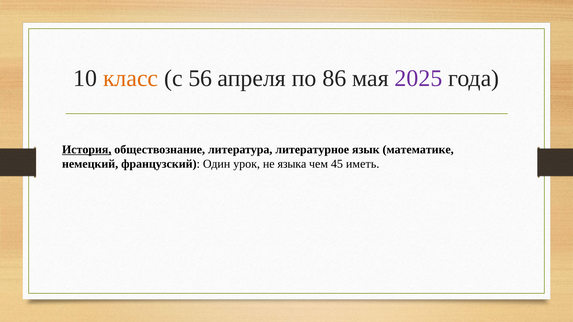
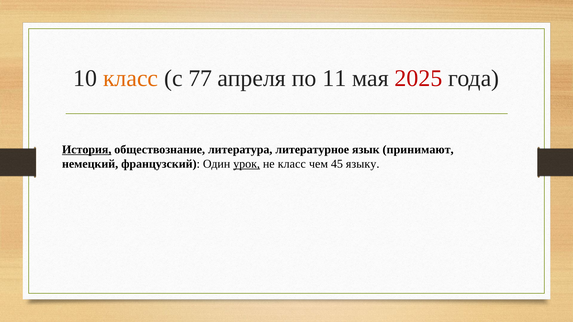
56: 56 -> 77 (200, 78)
86: 86 -> 11 (334, 78)
2025 colour: purple -> red (418, 78)
математике: математике -> принимают (418, 150)
урок underline: none -> present (247, 164)
не языка: языка -> класс (292, 164)
иметь: иметь -> языку (363, 164)
